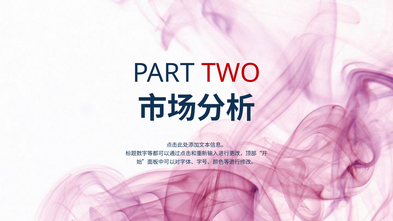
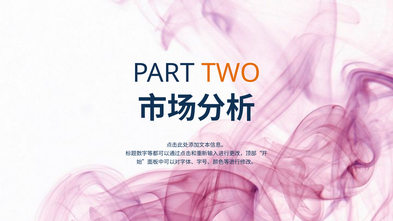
TWO colour: red -> orange (231, 73)
